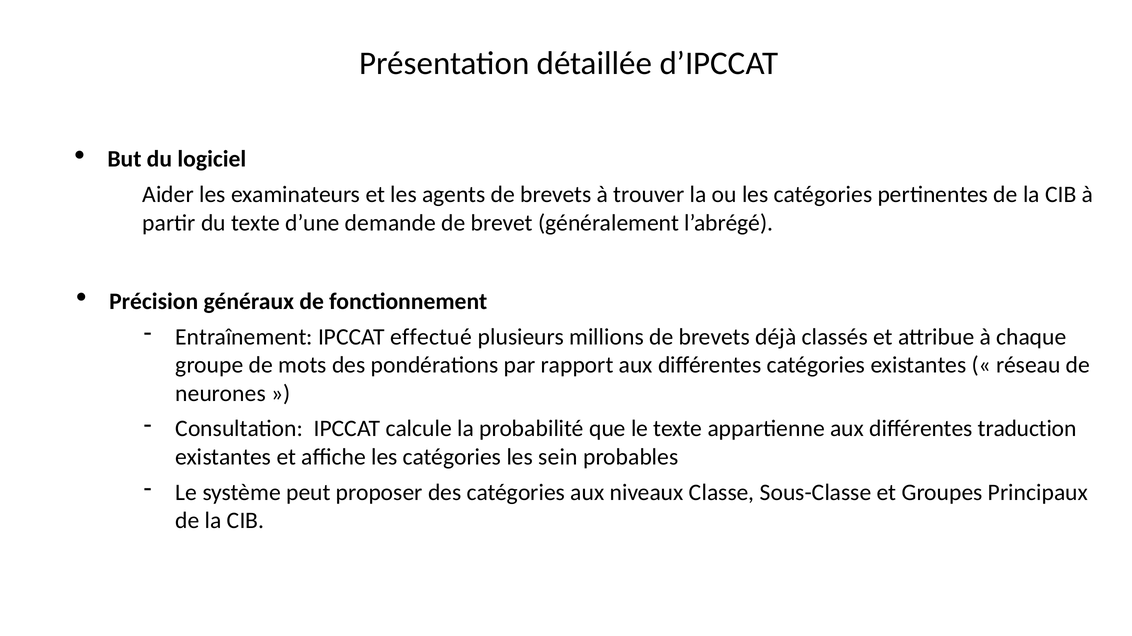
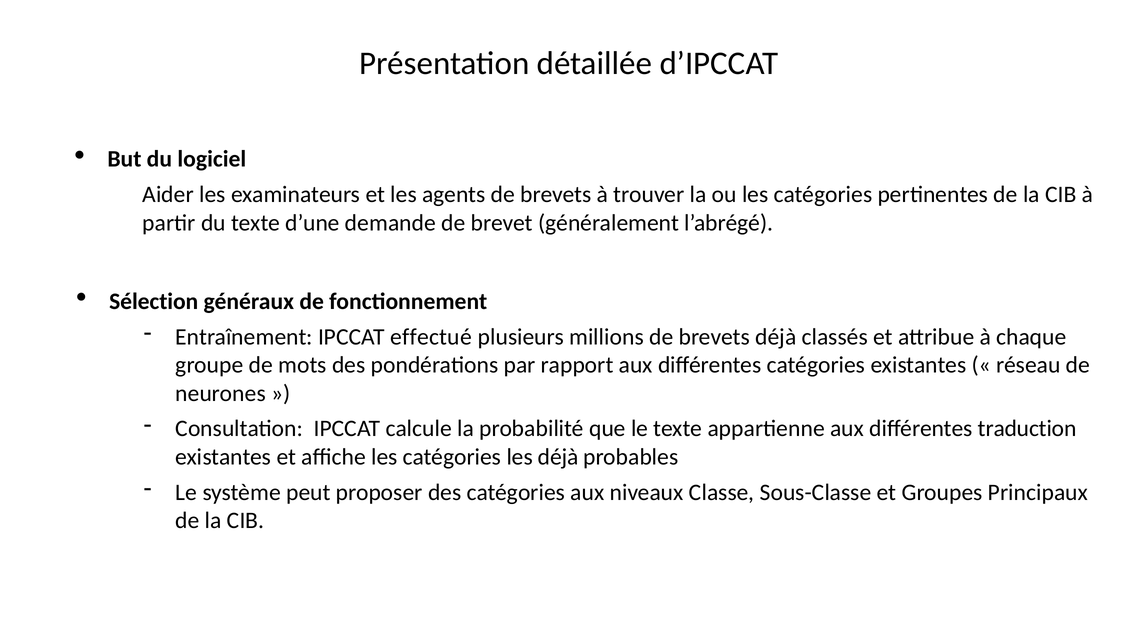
Précision: Précision -> Sélection (154, 302)
les sein: sein -> déjà (558, 457)
